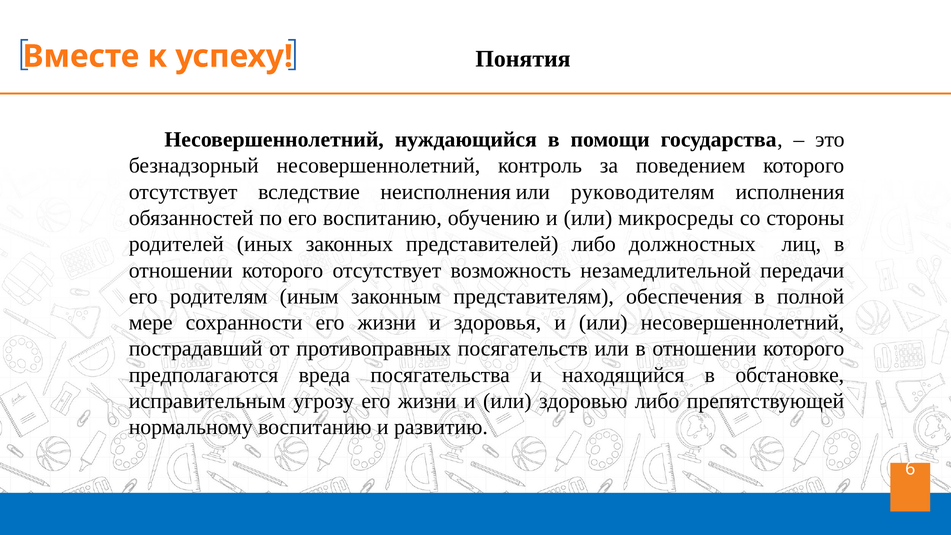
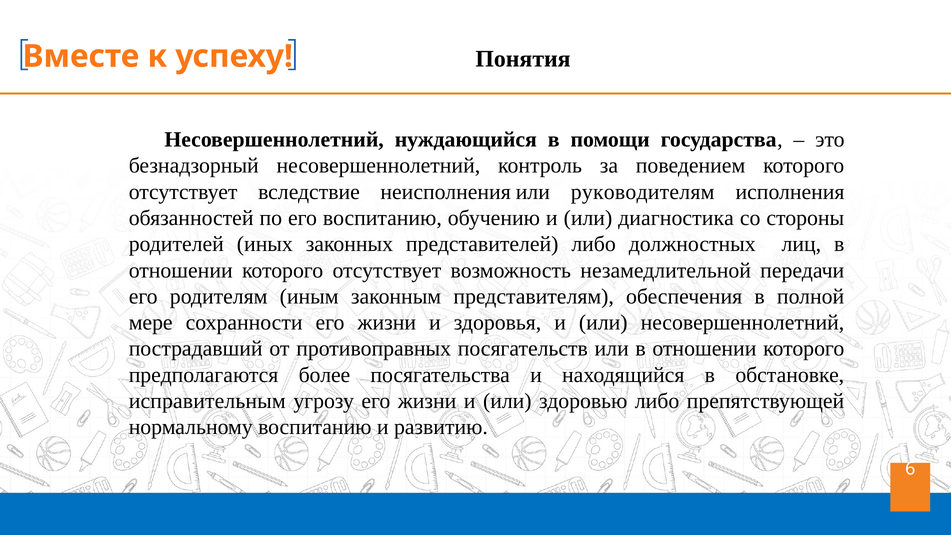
микросреды: микросреды -> диагностика (676, 218)
вреда: вреда -> более (324, 375)
